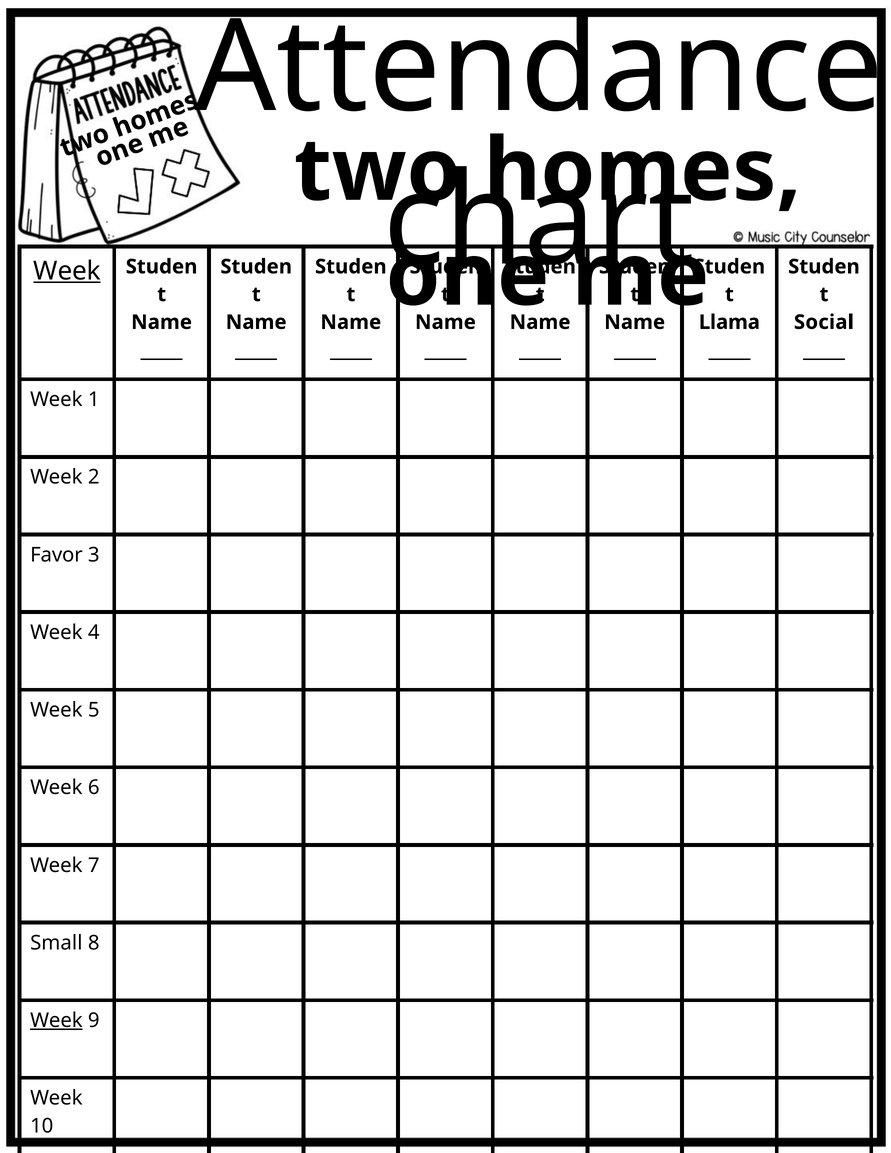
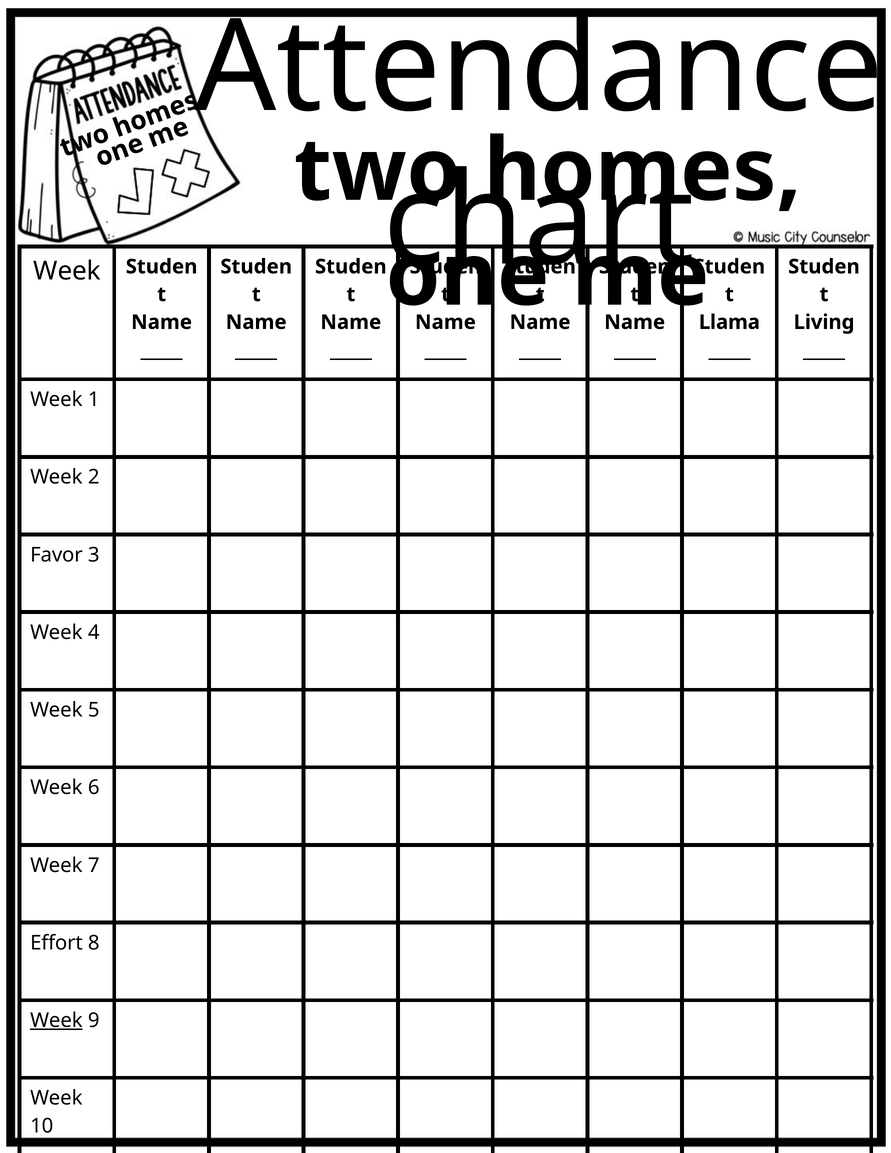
Week underline: present -> none (67, 271)
Social: Social -> Living (824, 322)
Small: Small -> Effort (56, 943)
